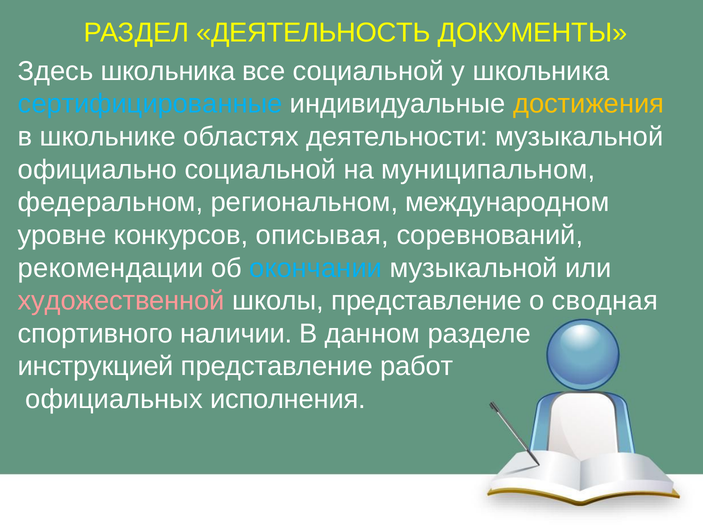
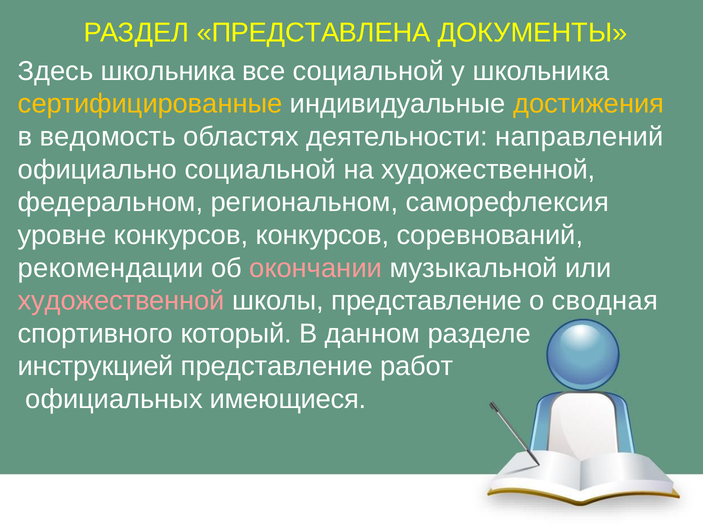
ДЕЯТЕЛЬНОСТЬ: ДЕЯТЕЛЬНОСТЬ -> ПРЕДСТАВЛЕНА (313, 33)
сертифицированные colour: light blue -> yellow (150, 104)
школьнике: школьнике -> ведомость (108, 137)
деятельности музыкальной: музыкальной -> направлений (579, 137)
на муниципальном: муниципальном -> художественной (488, 170)
международном: международном -> саморефлексия (507, 202)
конкурсов описывая: описывая -> конкурсов (322, 235)
окончании colour: light blue -> pink (316, 268)
наличии: наличии -> который (236, 334)
исполнения: исполнения -> имеющиеся (288, 399)
